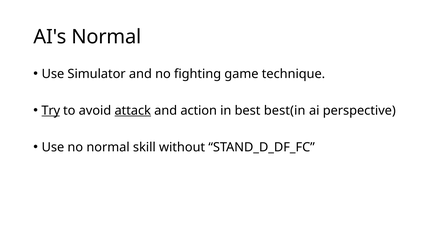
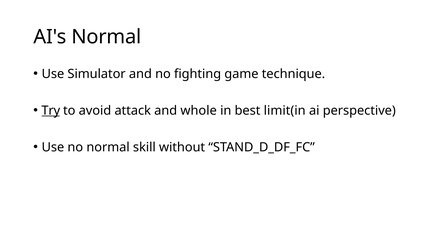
attack underline: present -> none (133, 111)
action: action -> whole (199, 111)
best(in: best(in -> limit(in (285, 111)
